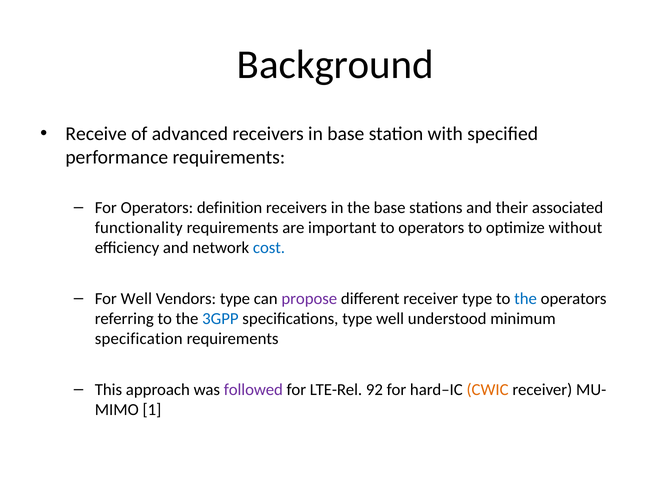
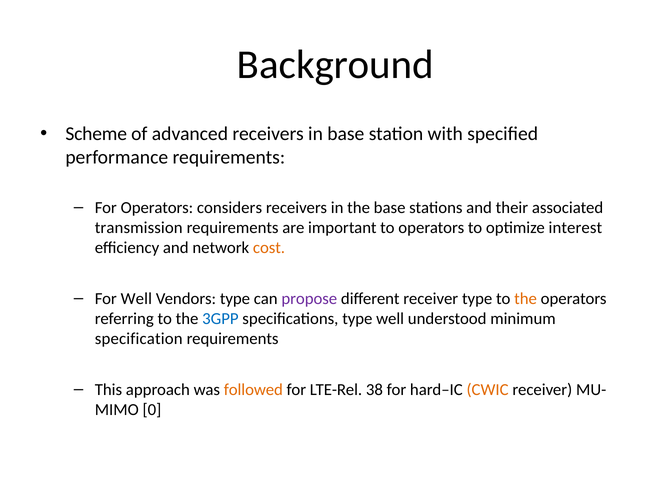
Receive: Receive -> Scheme (96, 134)
definition: definition -> considers (229, 208)
functionality: functionality -> transmission (139, 228)
without: without -> interest (575, 228)
cost colour: blue -> orange (269, 248)
the colour: blue -> orange (526, 299)
followed colour: purple -> orange (253, 390)
92: 92 -> 38 (374, 390)
1: 1 -> 0 (152, 410)
